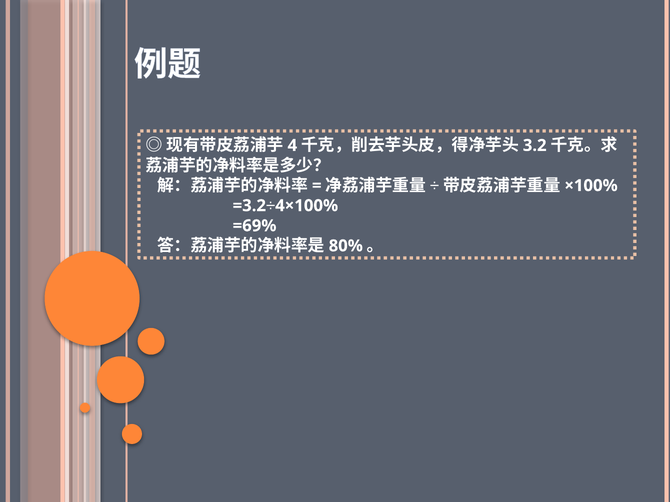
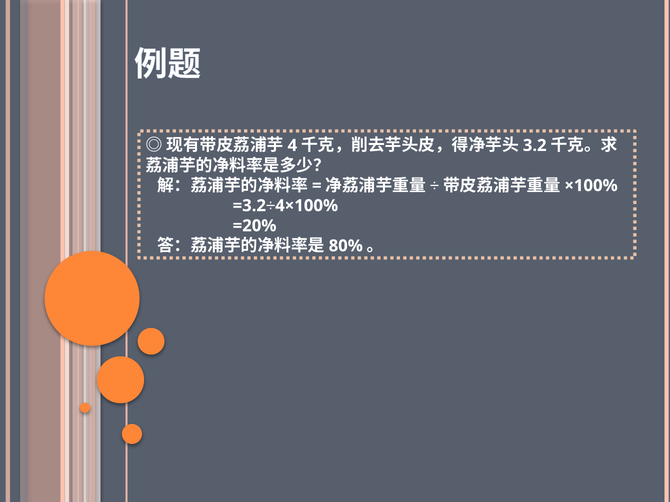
=69%: =69% -> =20% (255, 226)
